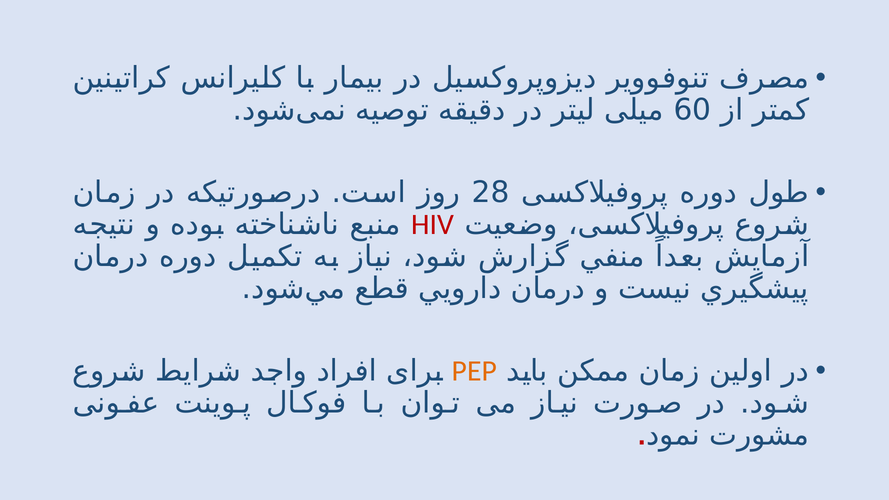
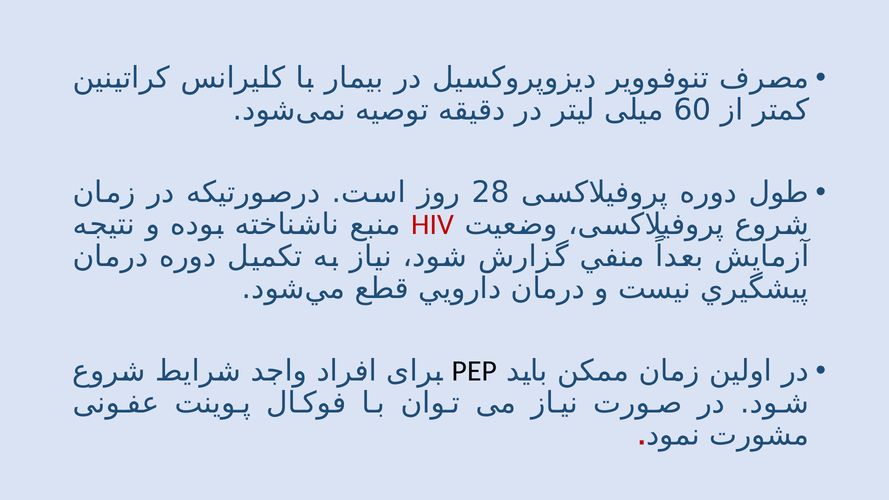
PEP colour: orange -> black (474, 371)
